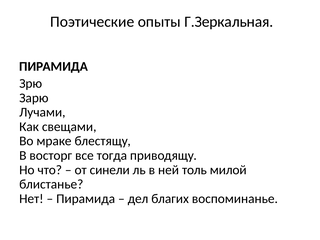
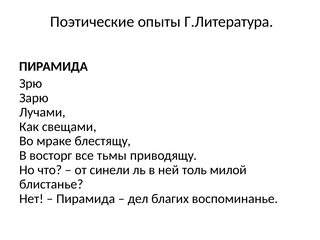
Г.Зеркальная: Г.Зеркальная -> Г.Литература (229, 22)
тогда: тогда -> тьмы (112, 155)
